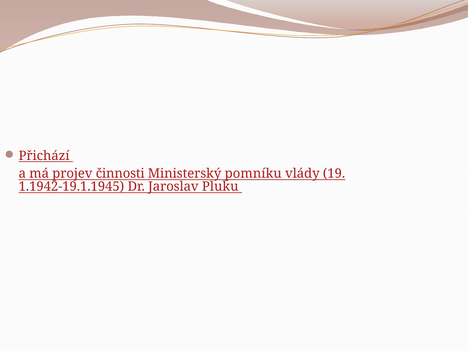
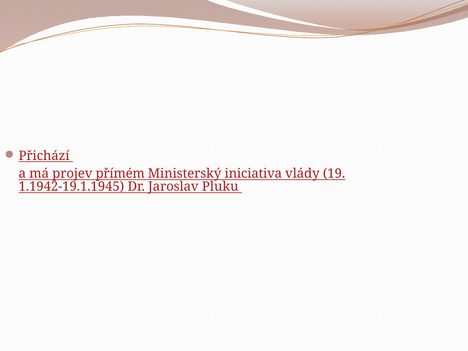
činnosti: činnosti -> přímém (120, 174)
pomníku: pomníku -> iniciativa (253, 174)
